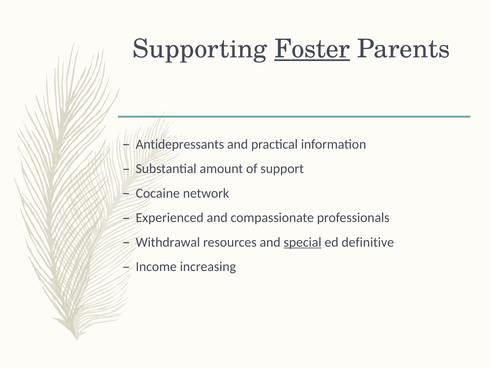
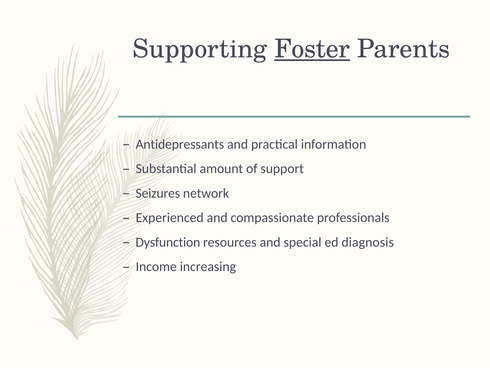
Cocaine: Cocaine -> Seizures (158, 193)
Withdrawal: Withdrawal -> Dysfunction (168, 242)
special underline: present -> none (303, 242)
definitive: definitive -> diagnosis (368, 242)
